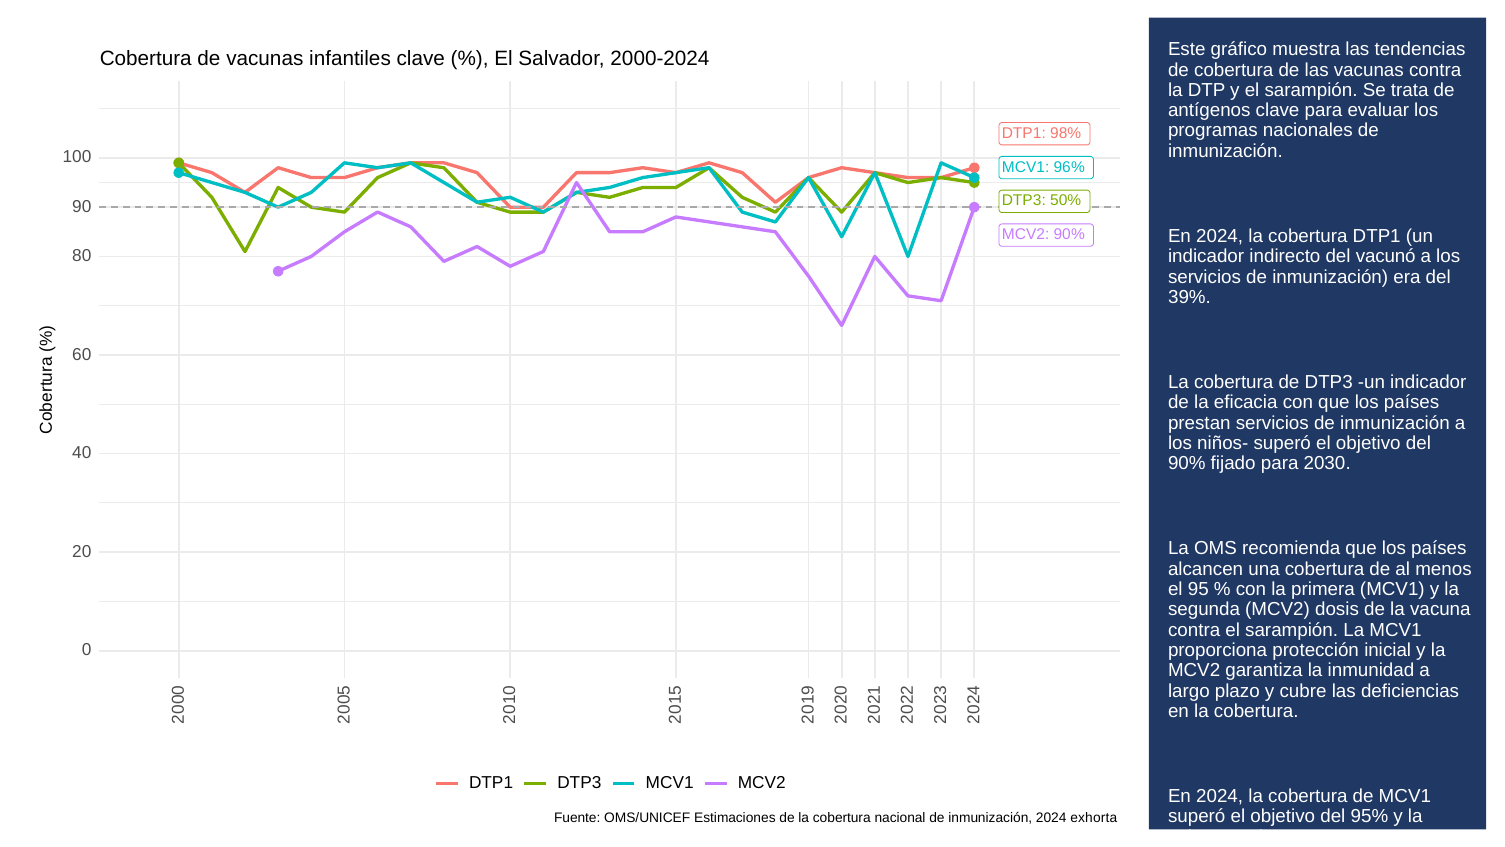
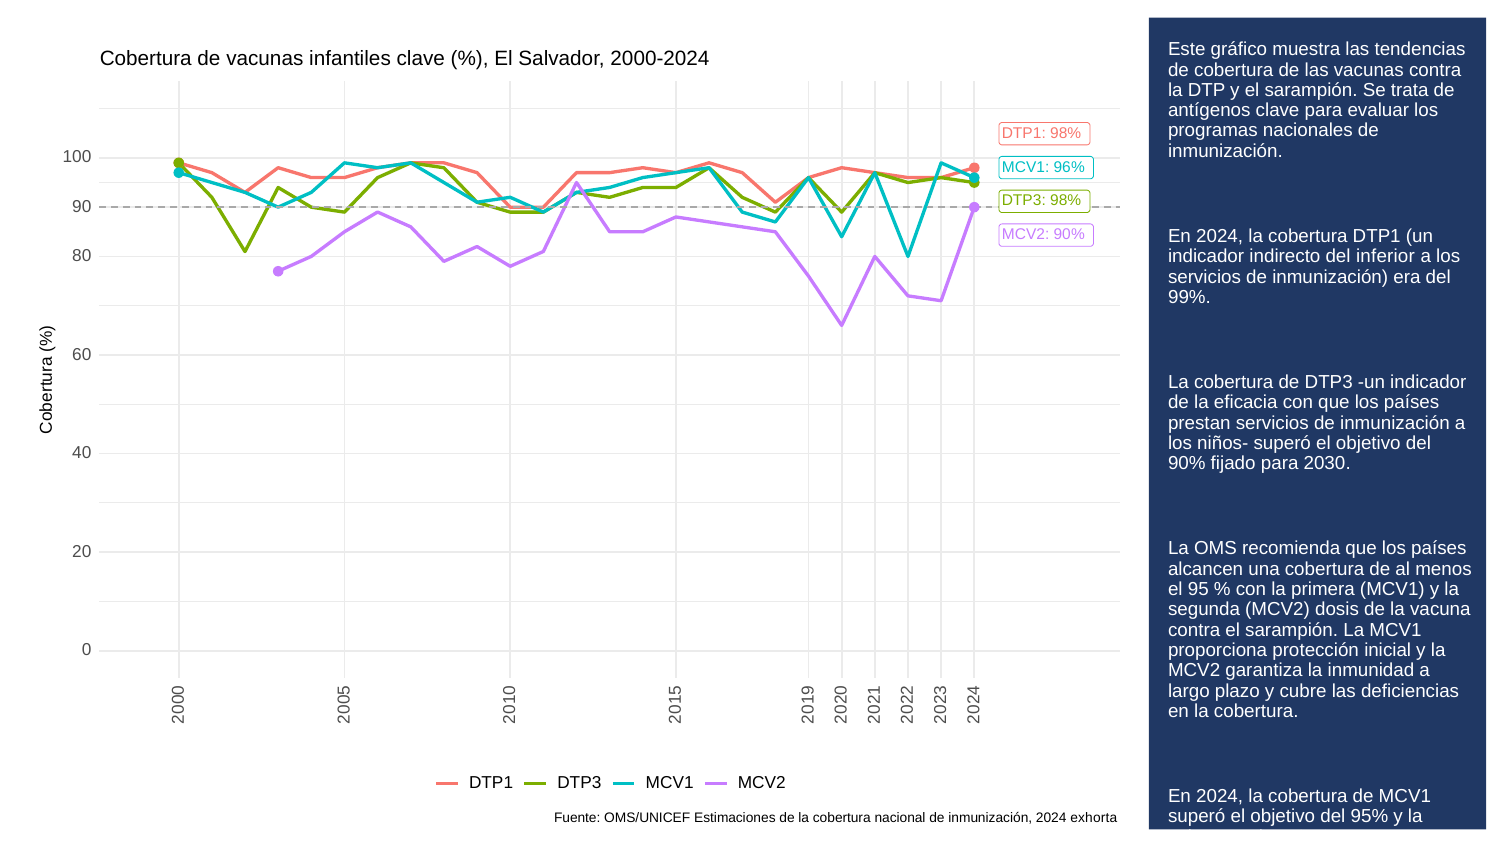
DTP3 50%: 50% -> 98% (1066, 200)
vacunó: vacunó -> inferior (1385, 256)
39%: 39% -> 99% (1189, 297)
